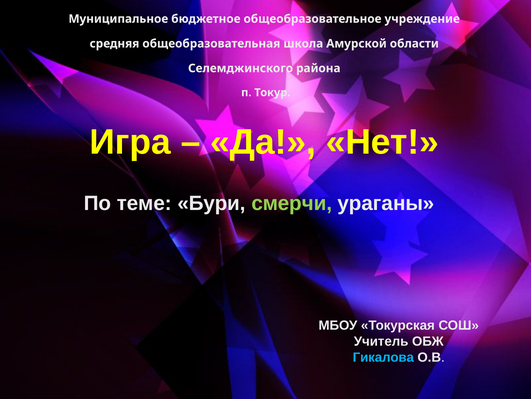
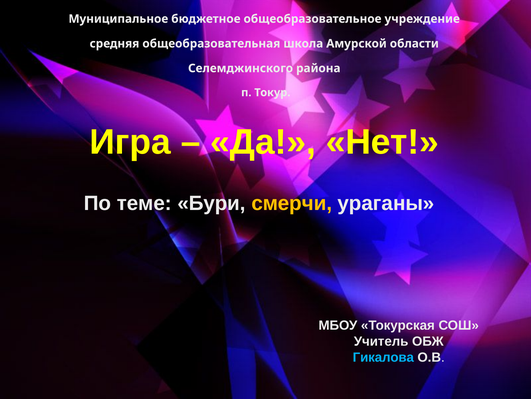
смерчи colour: light green -> yellow (292, 203)
